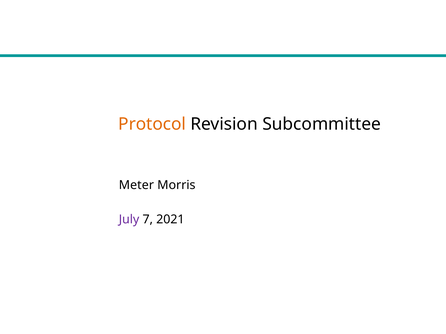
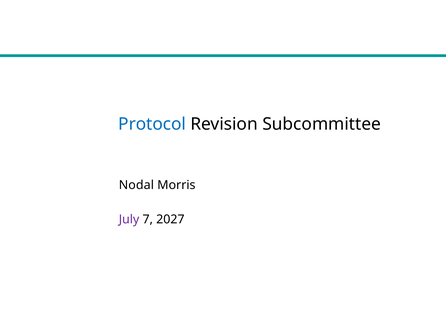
Protocol colour: orange -> blue (152, 124)
Meter: Meter -> Nodal (136, 185)
2021: 2021 -> 2027 (170, 220)
